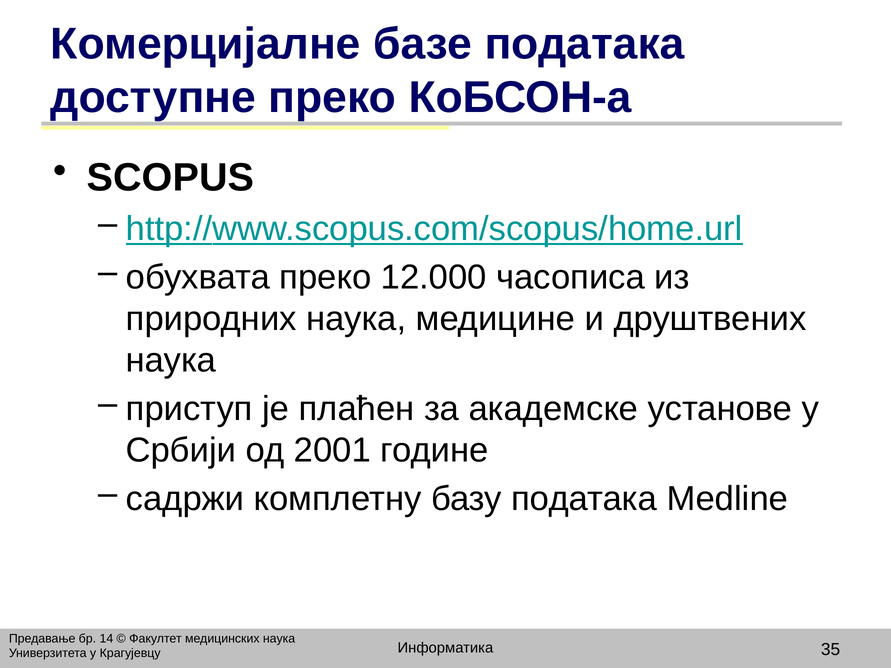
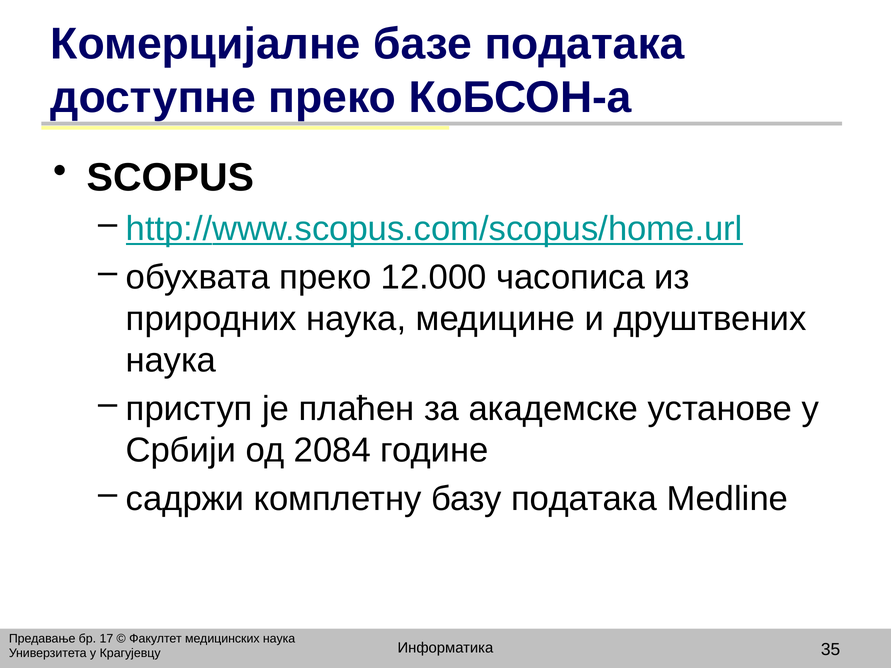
2001: 2001 -> 2084 (332, 451)
14: 14 -> 17 (106, 639)
